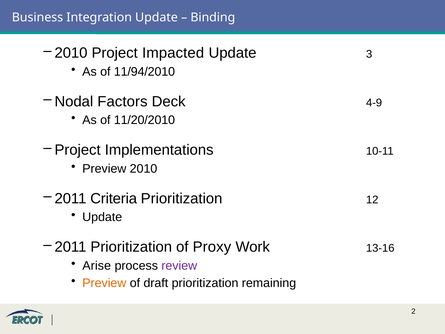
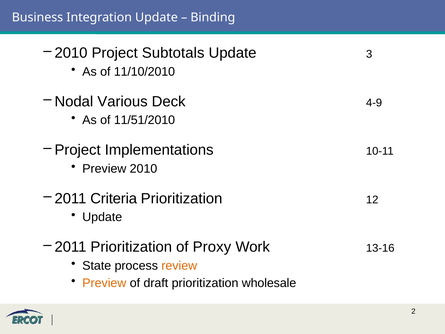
Impacted: Impacted -> Subtotals (173, 53)
11/94/2010: 11/94/2010 -> 11/10/2010 (144, 72)
Factors: Factors -> Various (123, 101)
11/20/2010: 11/20/2010 -> 11/51/2010 (144, 120)
Arise: Arise -> State (97, 265)
review colour: purple -> orange (179, 265)
remaining: remaining -> wholesale (269, 283)
